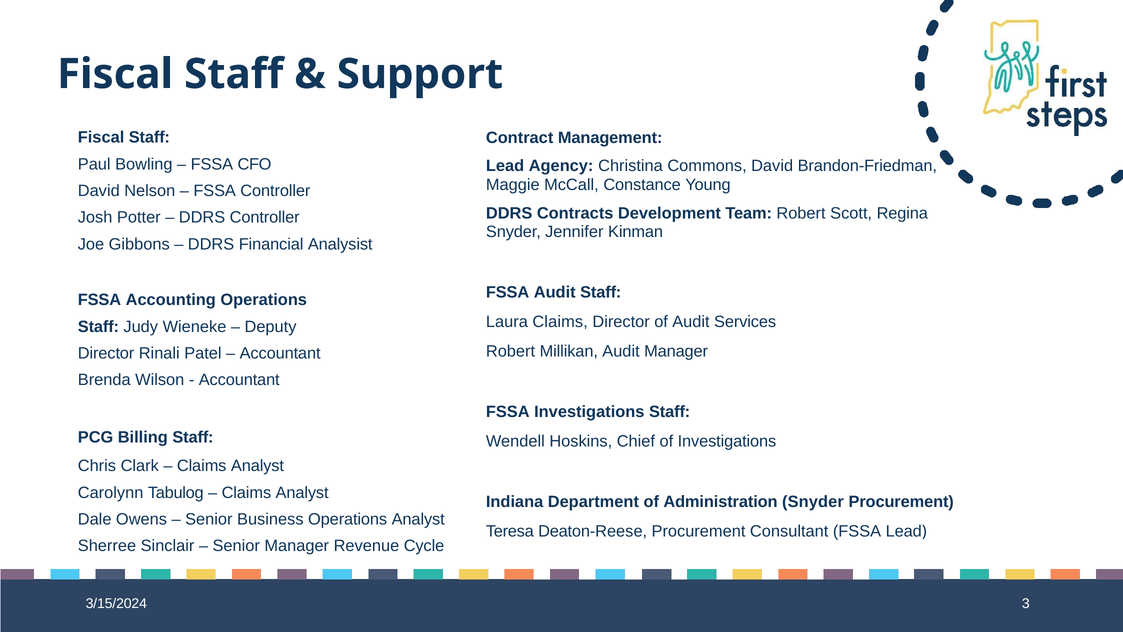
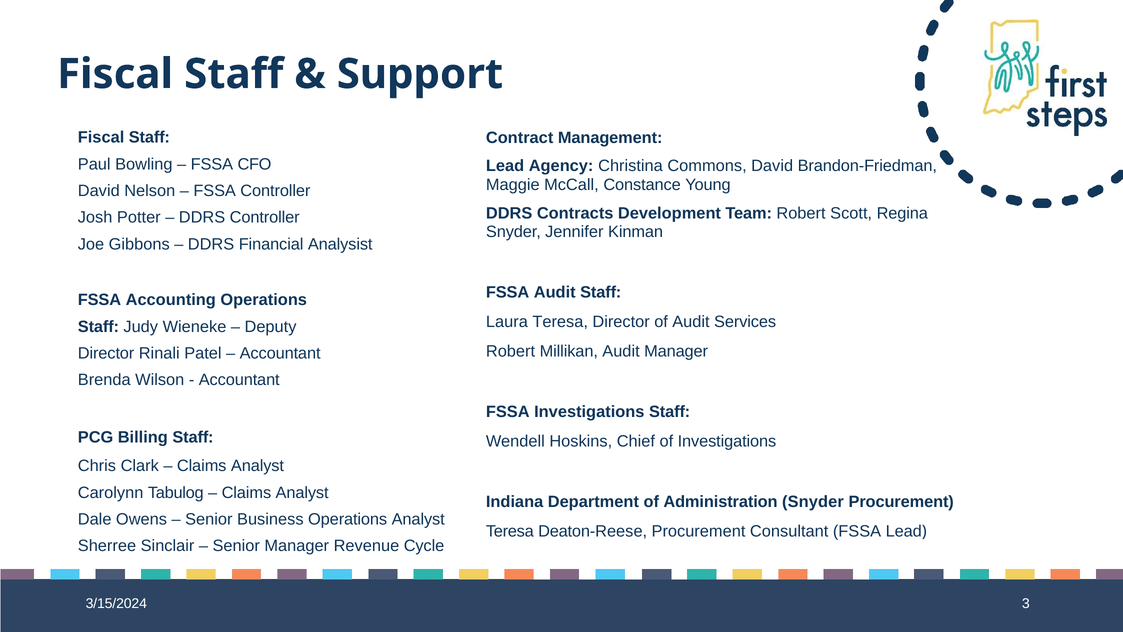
Laura Claims: Claims -> Teresa (560, 322)
